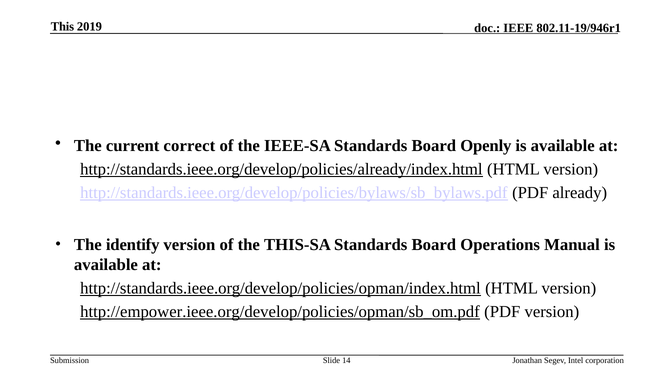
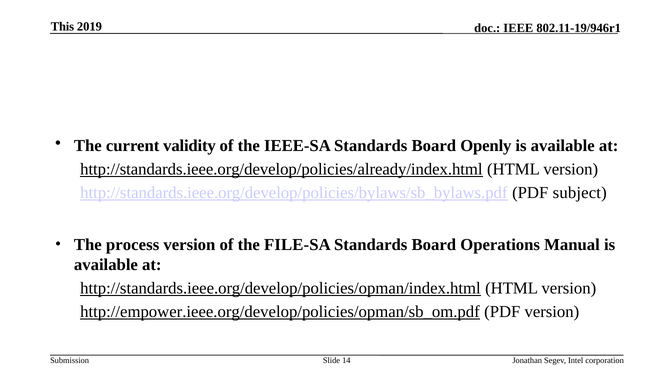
correct: correct -> validity (190, 146)
already: already -> subject (580, 192)
identify: identify -> process (133, 245)
THIS-SA: THIS-SA -> FILE-SA (297, 245)
